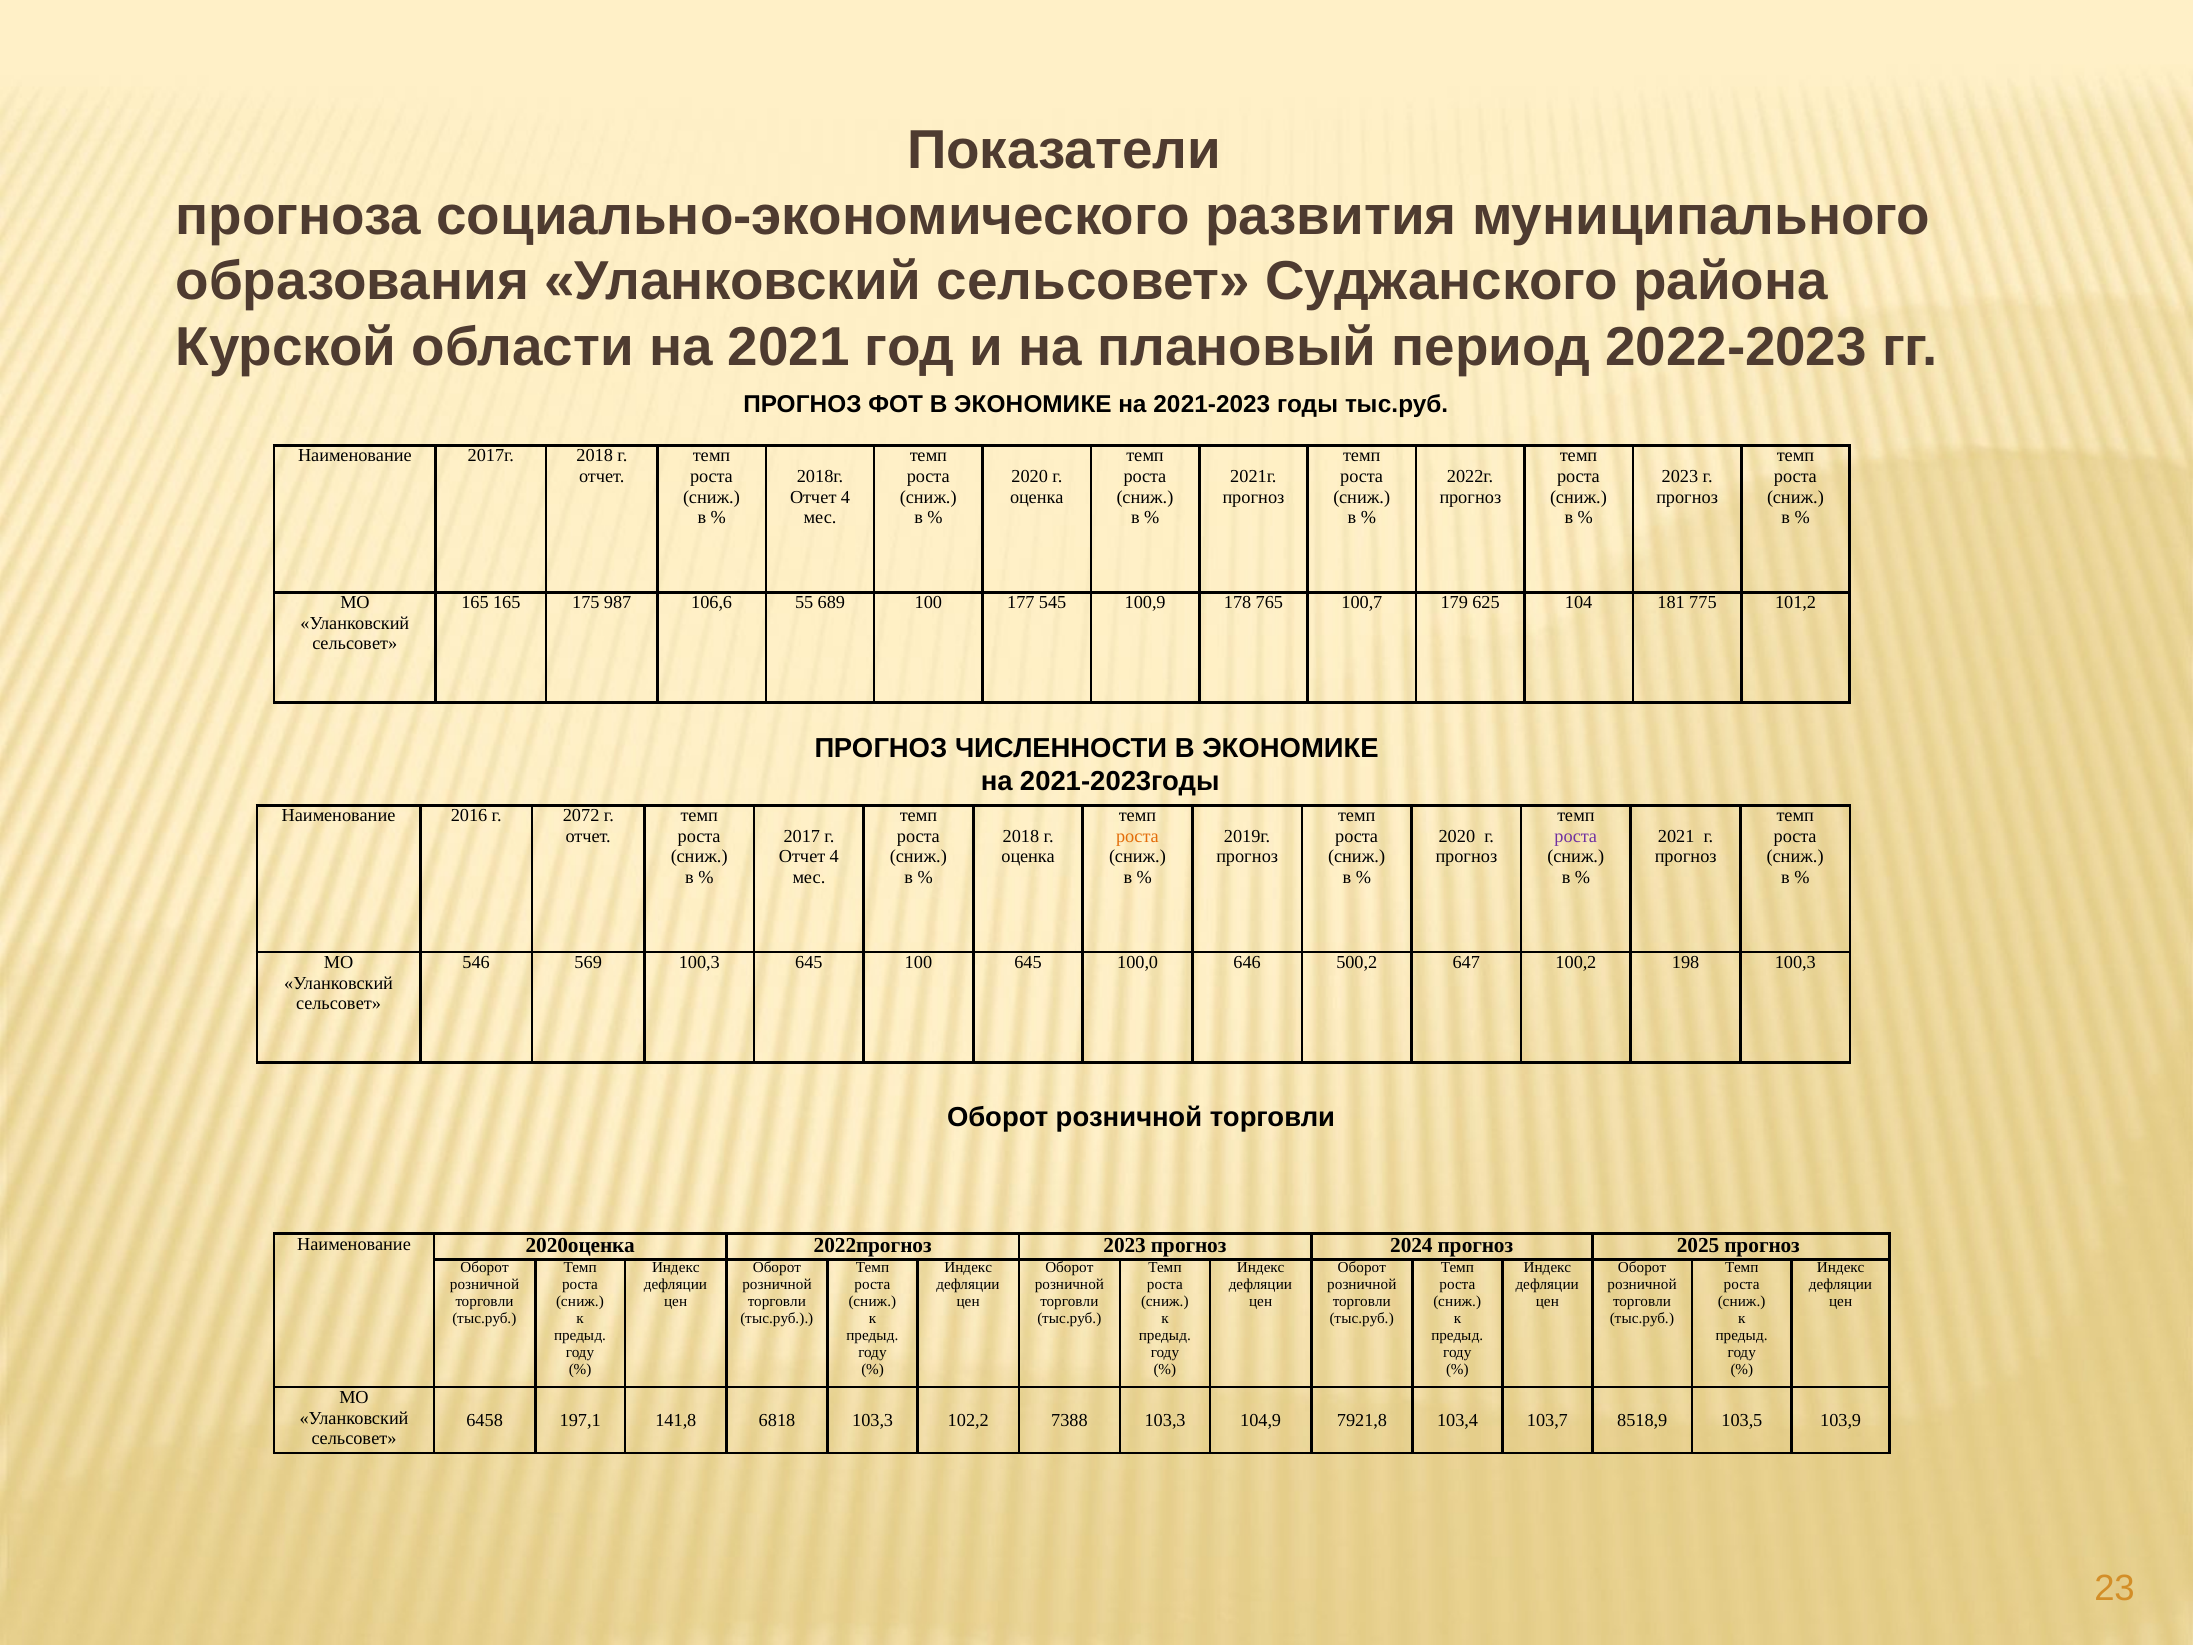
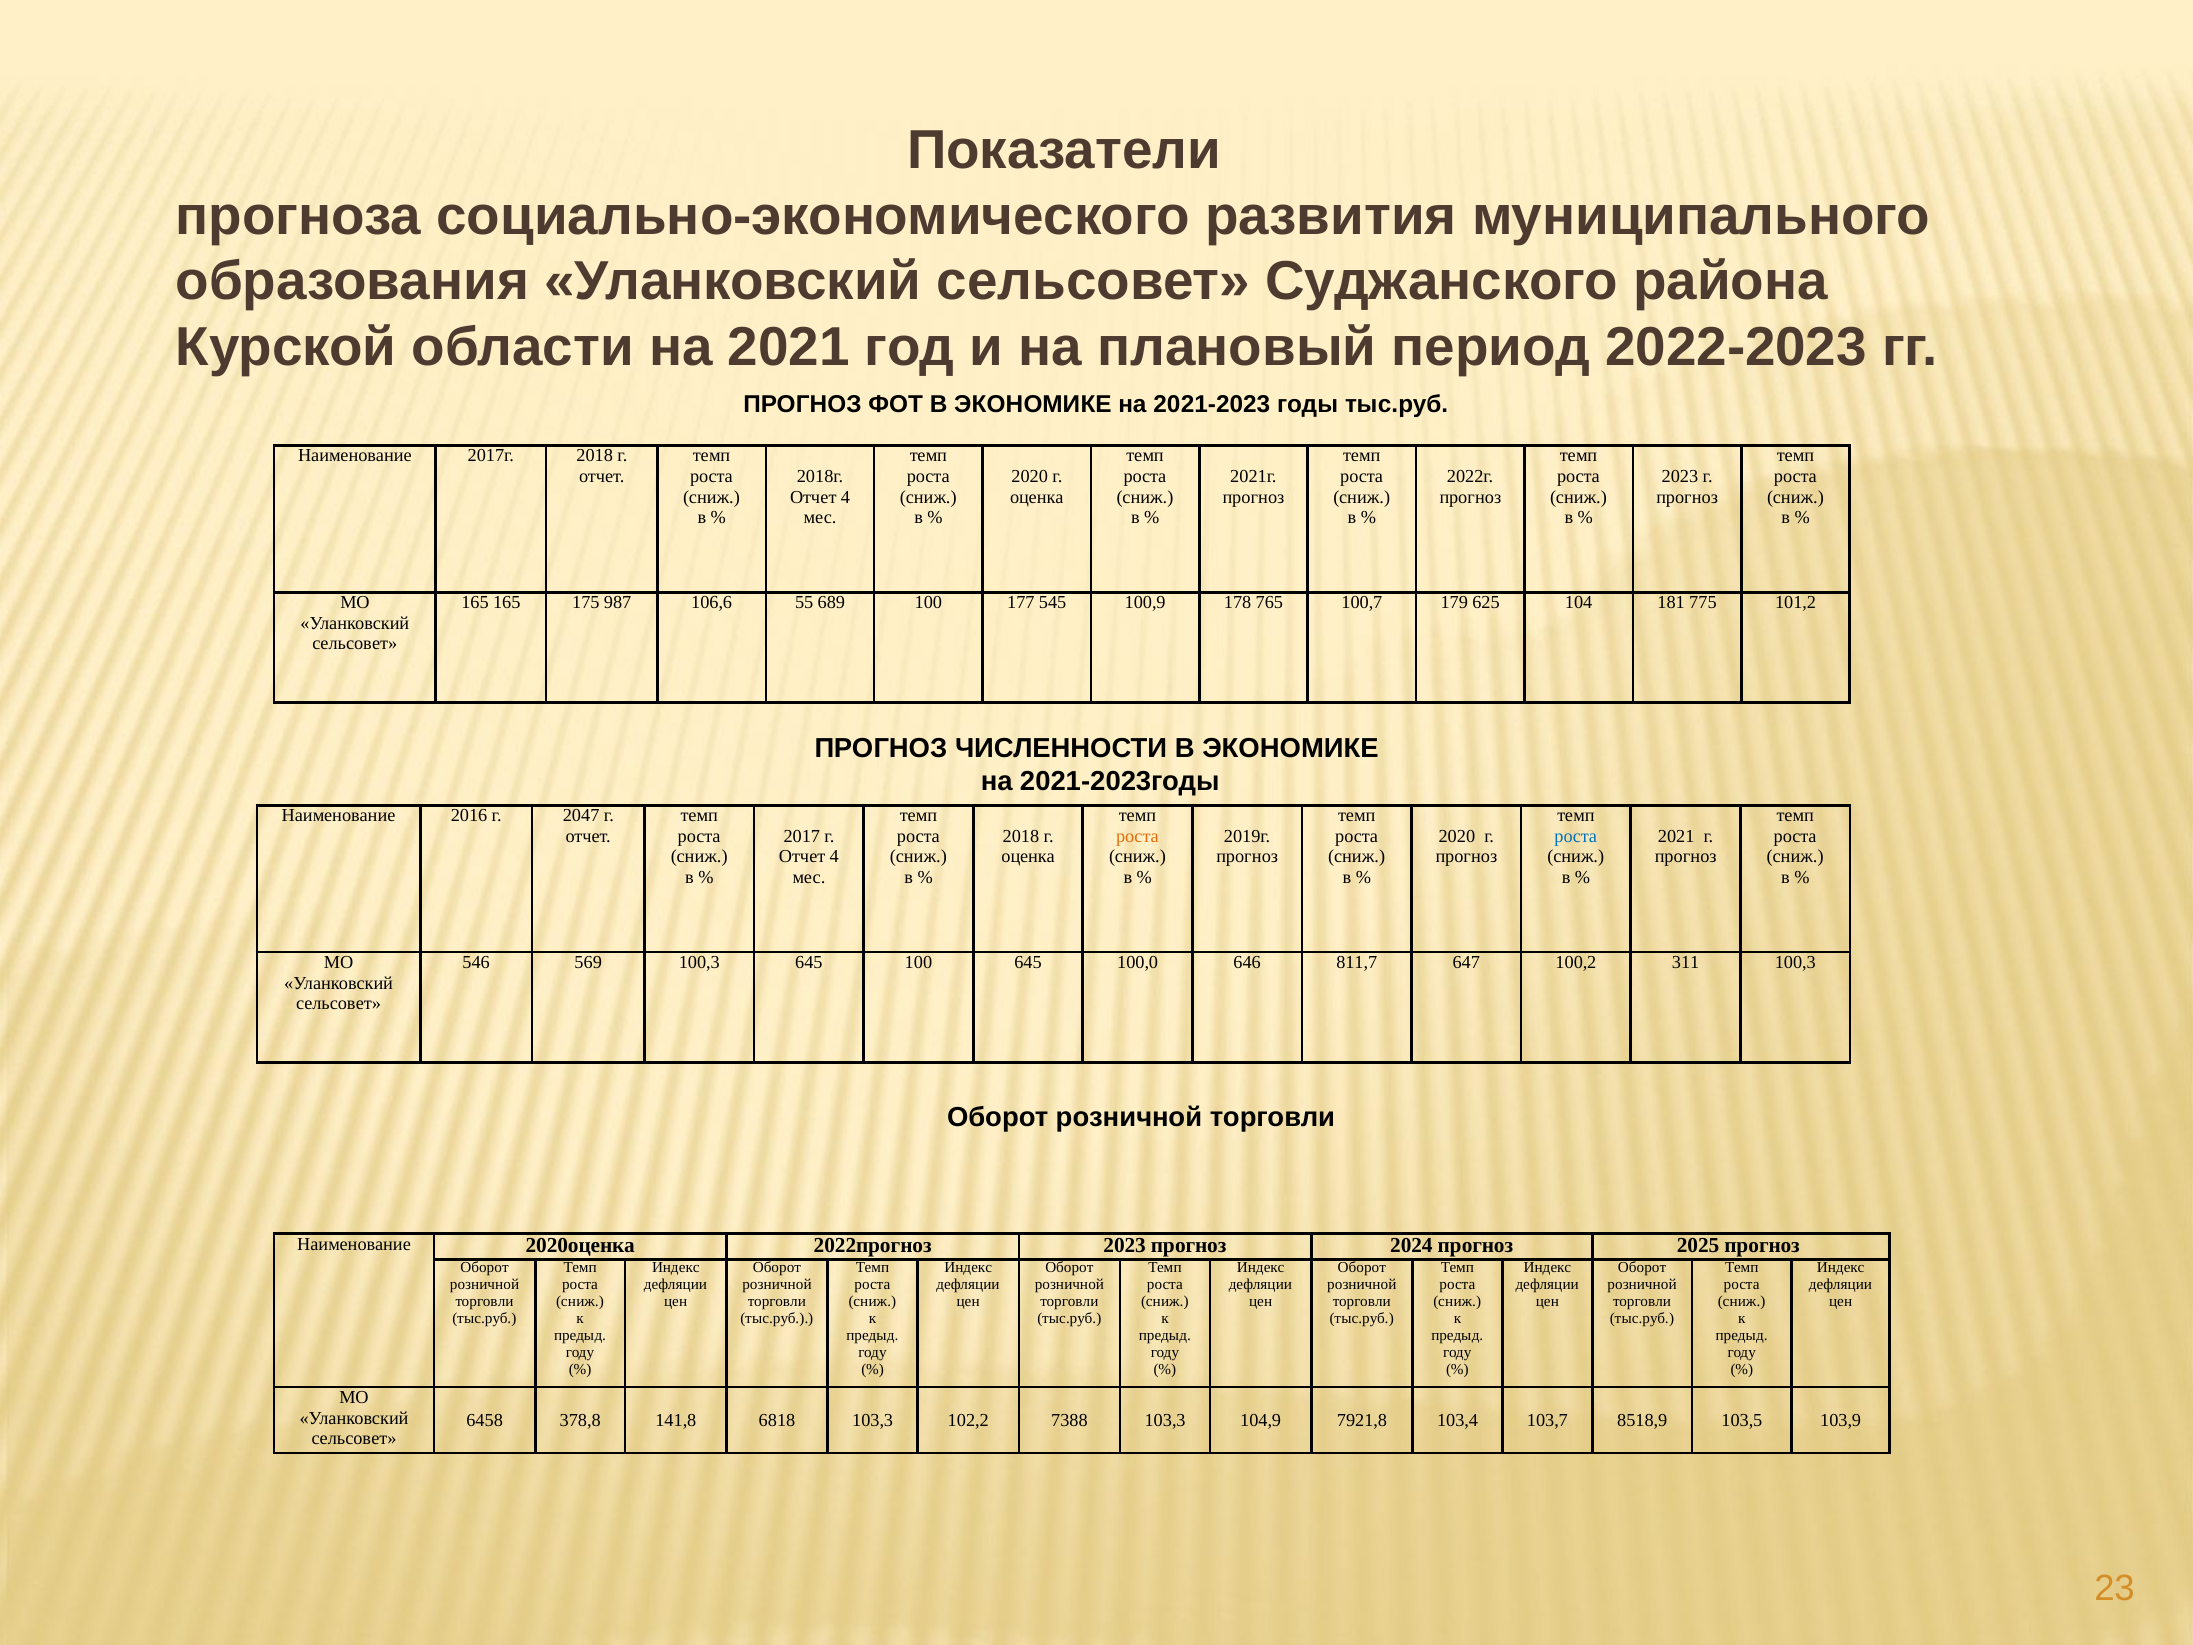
2072: 2072 -> 2047 (581, 816)
роста colour: purple -> blue (1576, 836)
500,2: 500,2 -> 811,7 (1357, 963)
198: 198 -> 311 (1686, 963)
197,1: 197,1 -> 378,8 (580, 1420)
